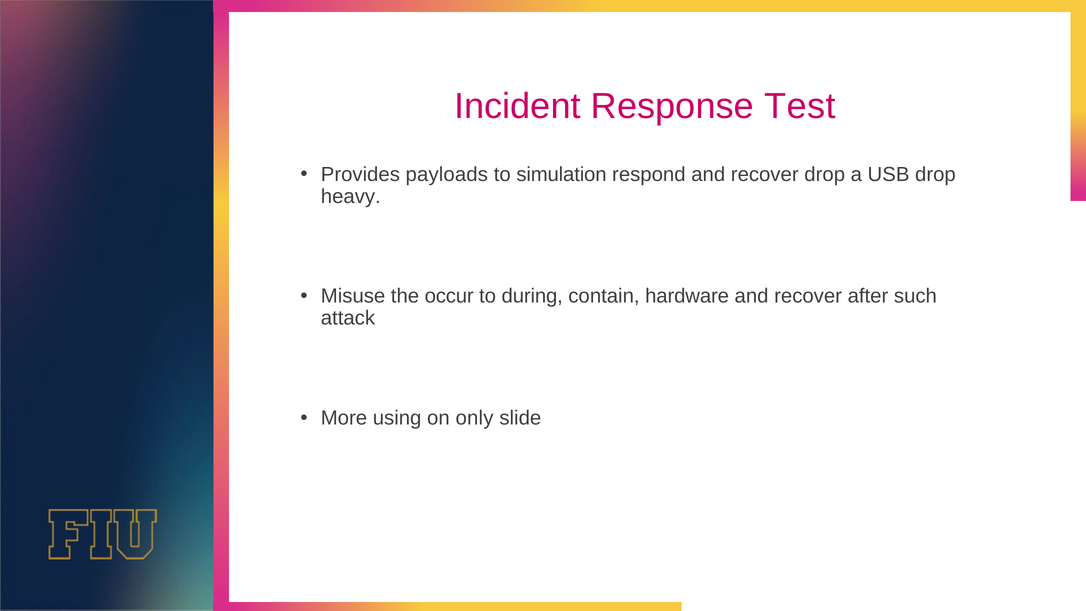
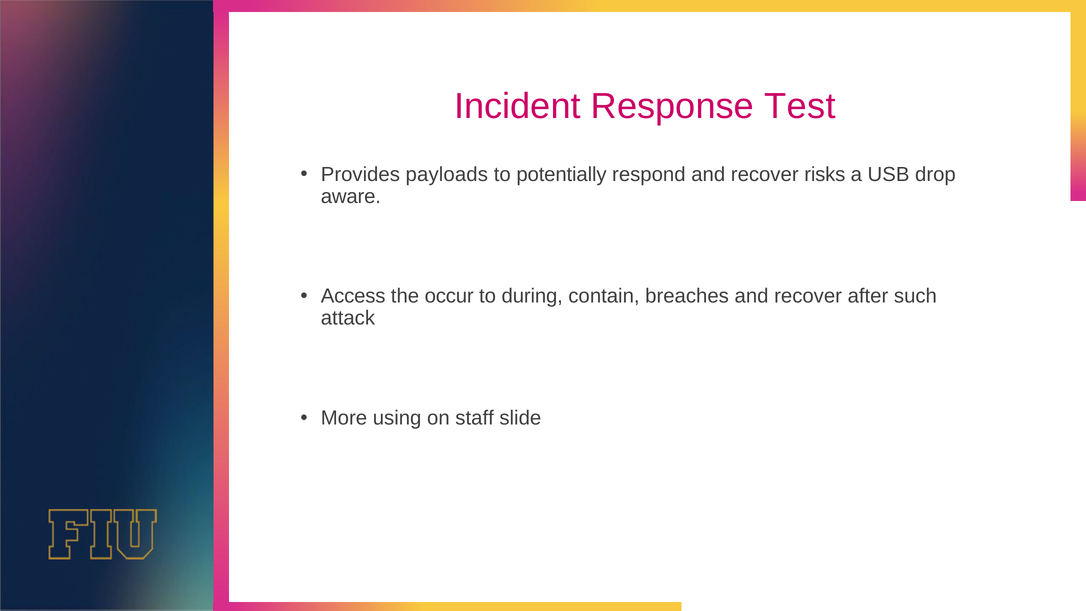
simulation: simulation -> potentially (561, 174)
recover drop: drop -> risks (825, 174)
heavy: heavy -> aware (351, 196)
Misuse: Misuse -> Access (353, 296)
hardware: hardware -> breaches (687, 296)
only: only -> staff (475, 418)
